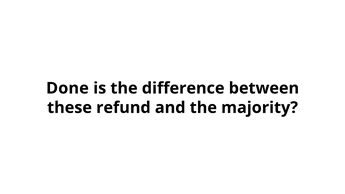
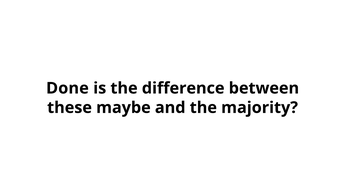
refund: refund -> maybe (123, 108)
